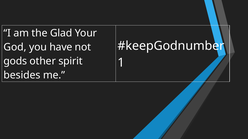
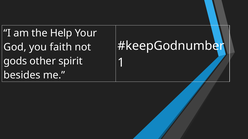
Glad: Glad -> Help (61, 33)
have: have -> faith (61, 47)
